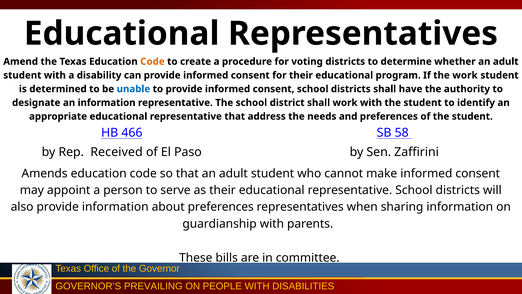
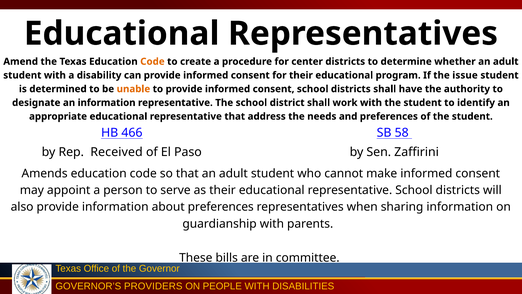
voting: voting -> center (307, 61)
the work: work -> issue (465, 75)
unable colour: blue -> orange (133, 89)
PREVAILING: PREVAILING -> PROVIDERS (153, 286)
